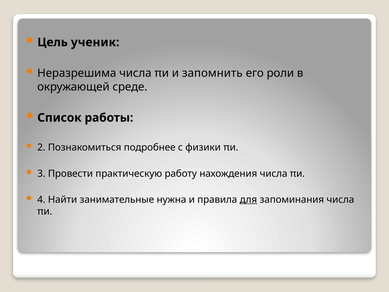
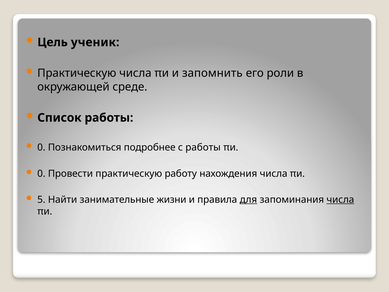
Неразрешима: Неразрешима -> Практическую (77, 73)
2: 2 -> 0 (41, 147)
с физики: физики -> работы (203, 147)
3: 3 -> 0 (41, 173)
4: 4 -> 5 (41, 199)
нужна: нужна -> жизни (172, 199)
числа underline: none -> present (340, 199)
